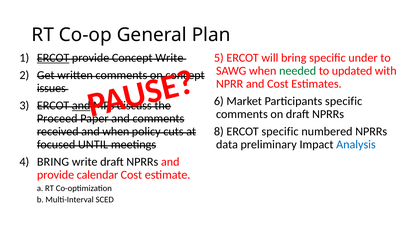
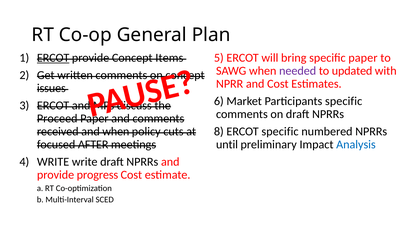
Concept Write: Write -> Items (169, 58)
specific under: under -> paper (363, 58)
needed colour: green -> purple (298, 71)
and underline: present -> none (81, 106)
UNTIL: UNTIL -> AFTER (93, 145)
data: data -> until (227, 145)
BRING: BRING -> WRITE (53, 162)
calendar: calendar -> progress (97, 175)
